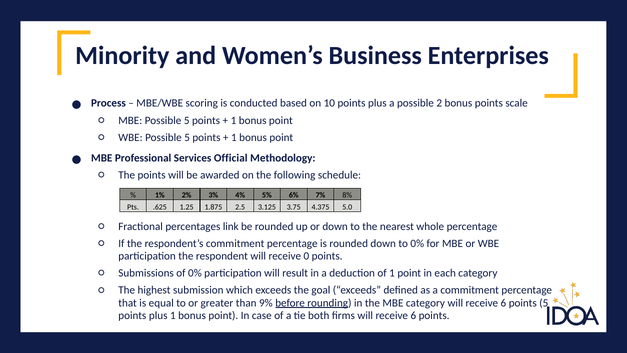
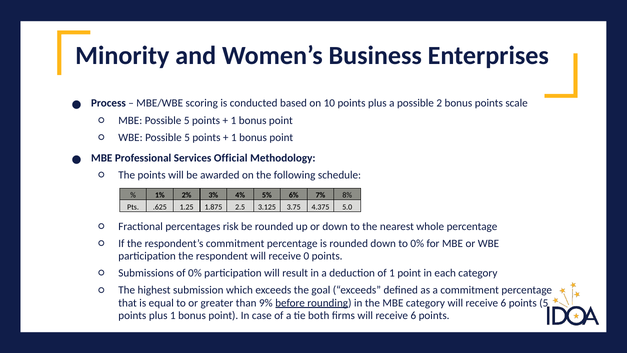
link: link -> risk (231, 226)
